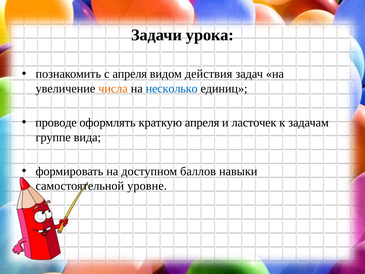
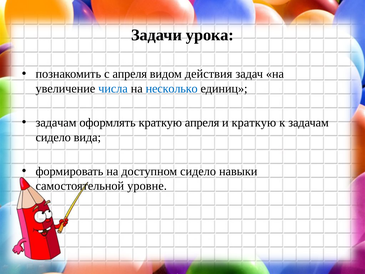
числа colour: orange -> blue (113, 88)
проводе: проводе -> задачам (56, 123)
и ласточек: ласточек -> краткую (254, 123)
группе: группе -> сидело (53, 137)
доступном баллов: баллов -> сидело (198, 171)
